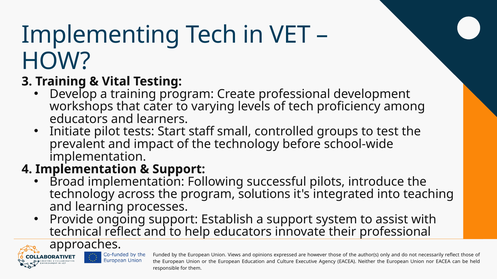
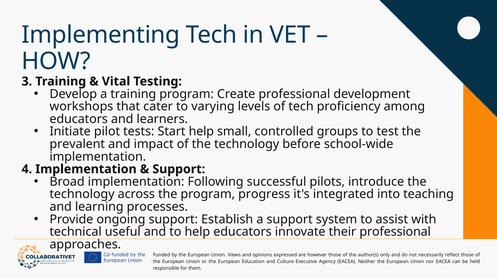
Start staff: staff -> help (201, 132)
solutions: solutions -> progress (264, 195)
technical reflect: reflect -> useful (123, 232)
